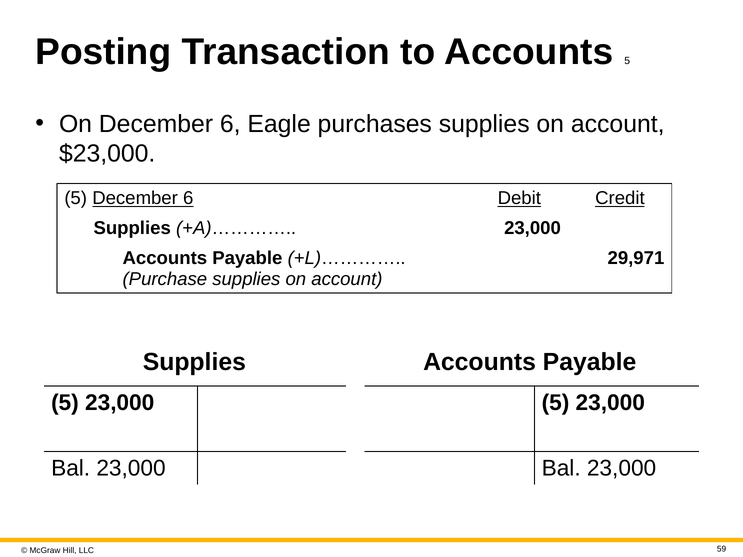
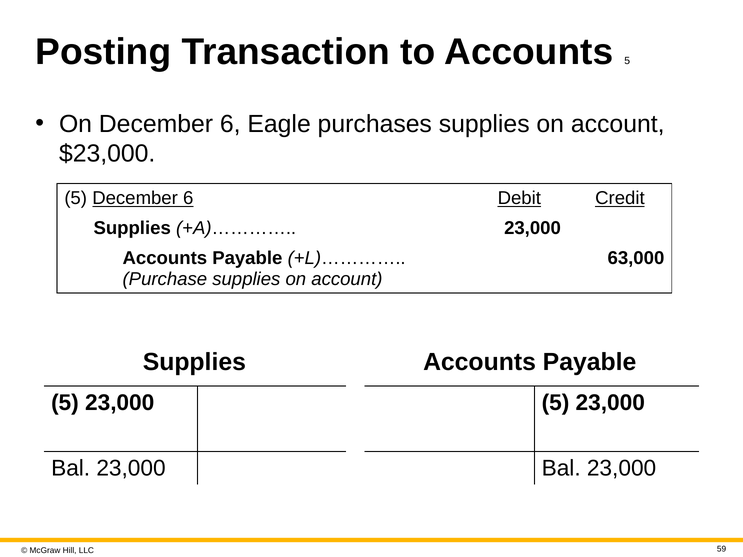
29,971: 29,971 -> 63,000 (636, 258)
